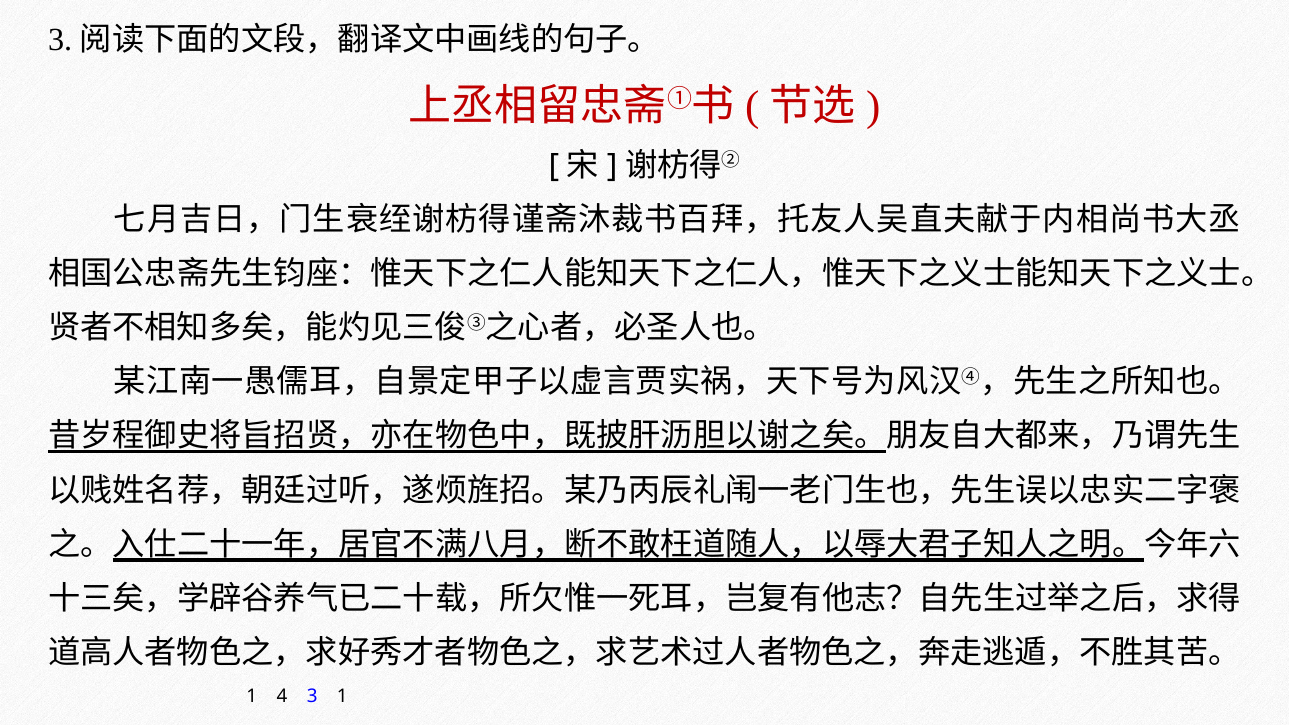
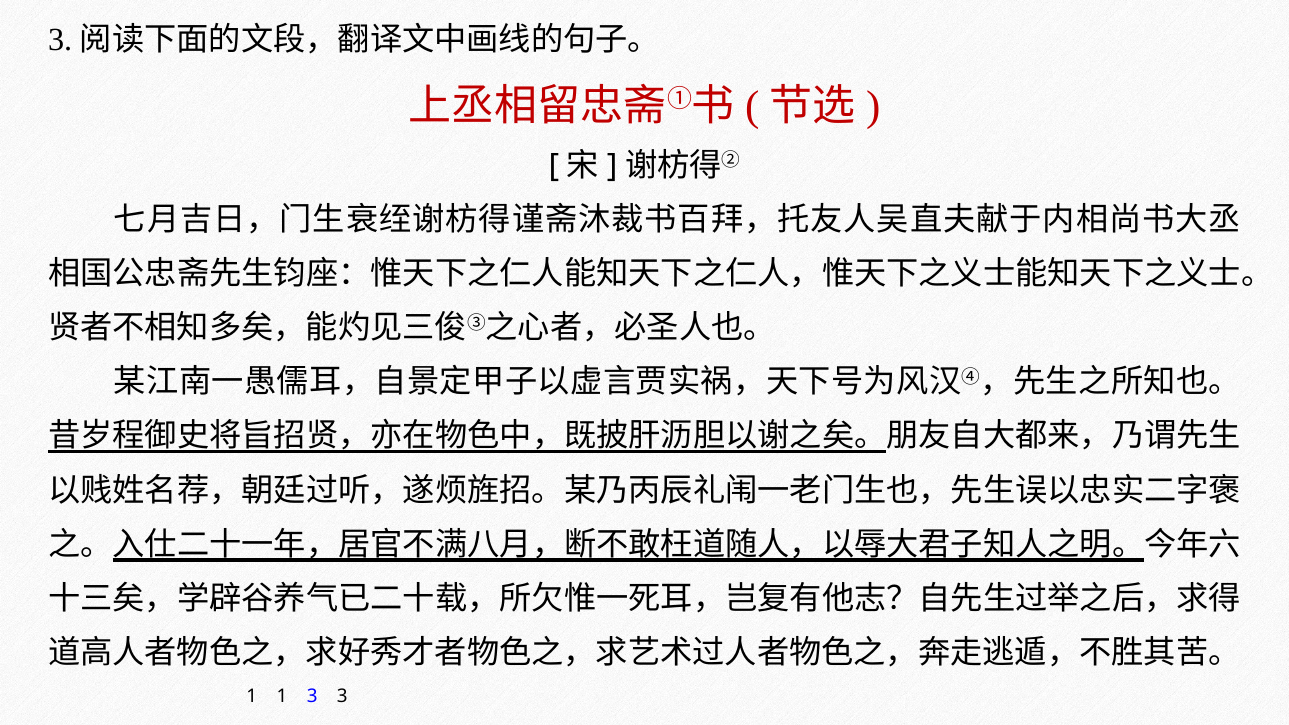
1 4: 4 -> 1 (282, 697)
3 1: 1 -> 3 (342, 697)
